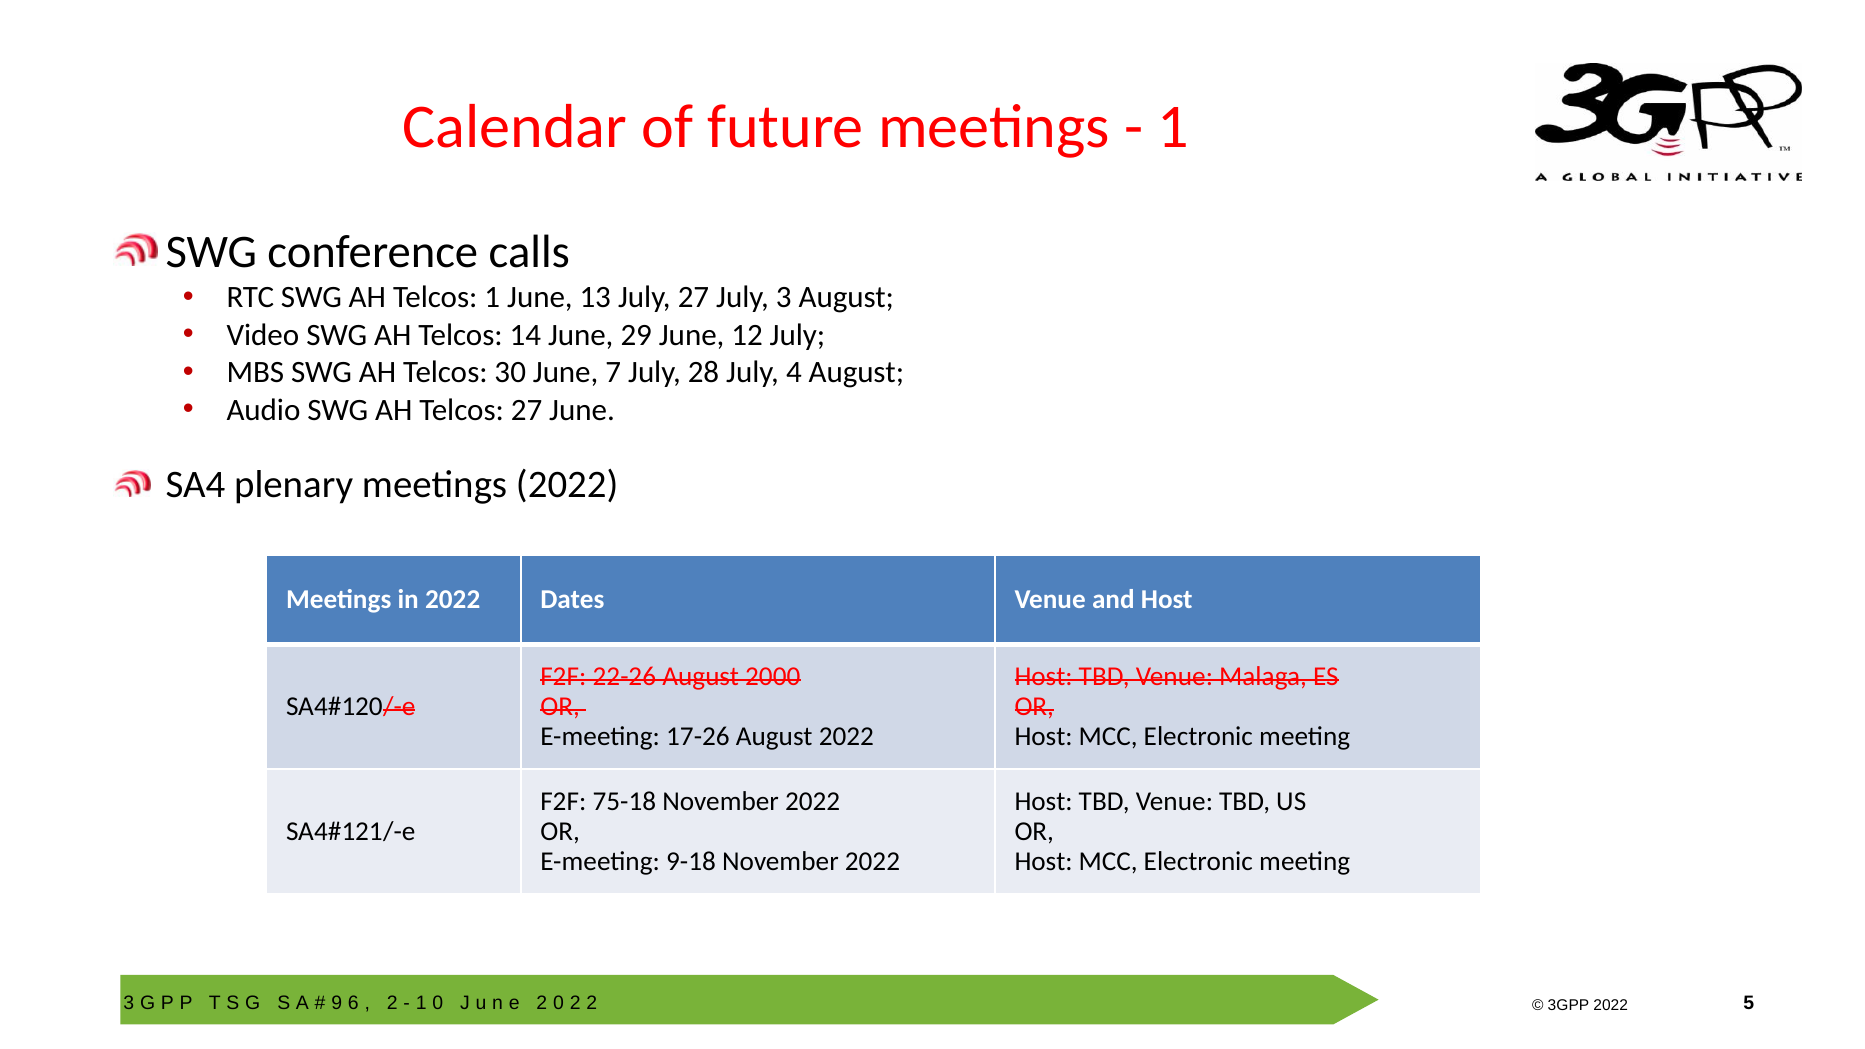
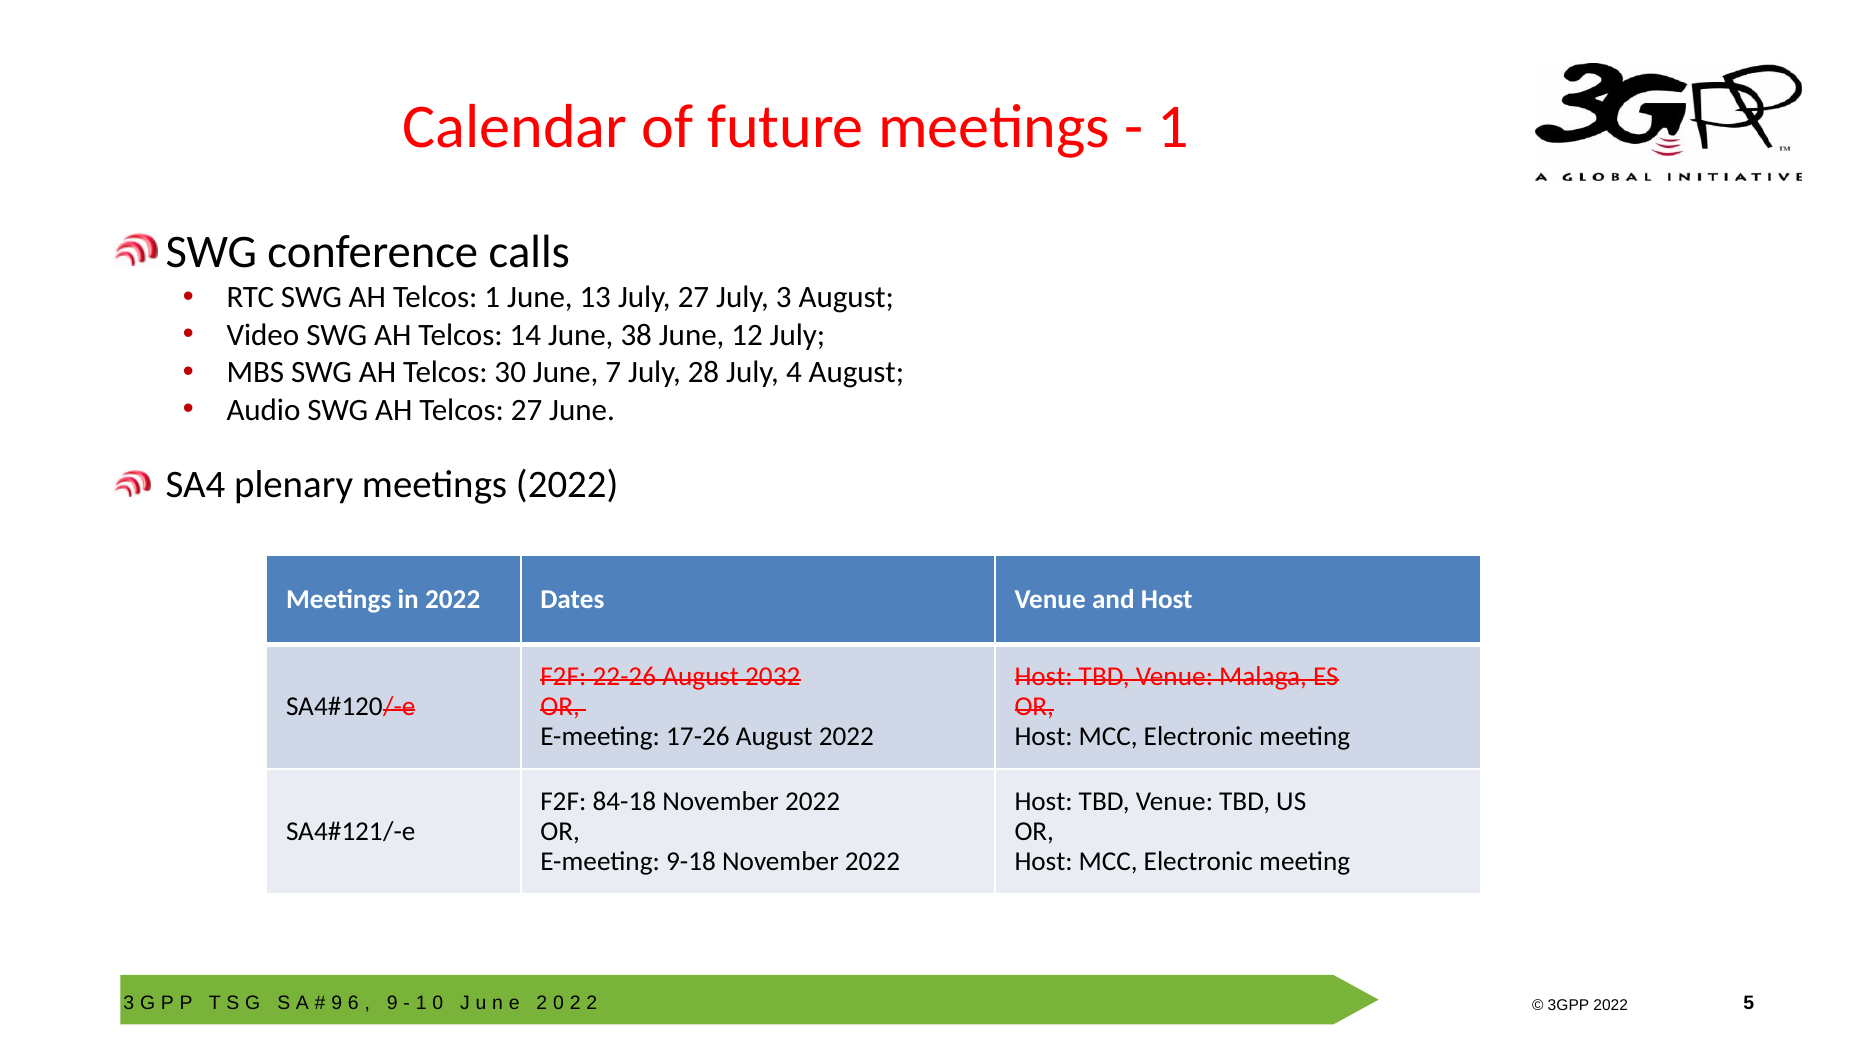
29: 29 -> 38 (636, 335)
2000: 2000 -> 2032 (773, 677)
75-18: 75-18 -> 84-18 (624, 802)
2: 2 -> 9 (392, 1003)
